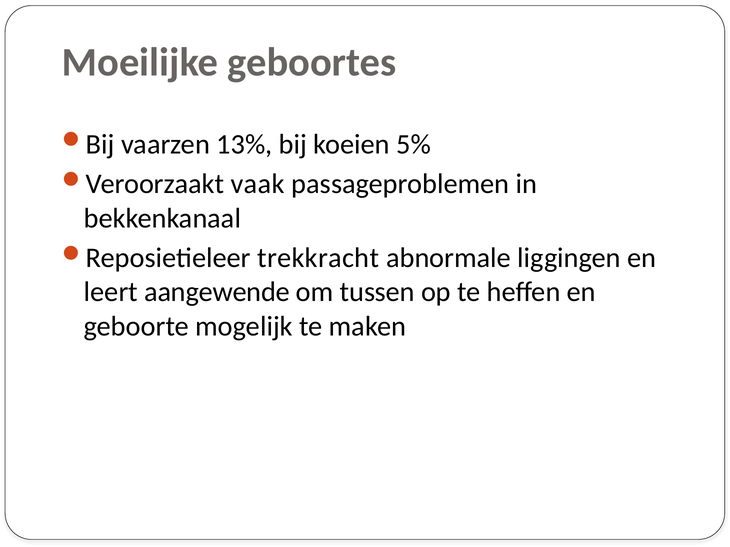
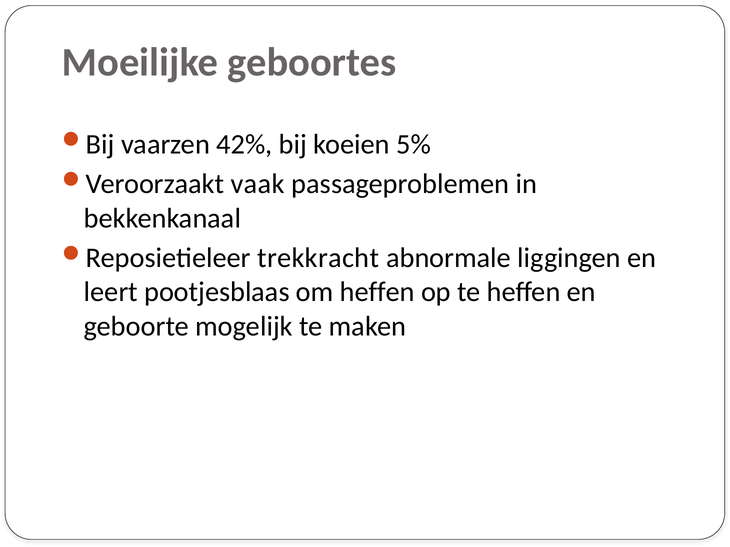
13%: 13% -> 42% (244, 144)
aangewende: aangewende -> pootjesblaas (217, 292)
om tussen: tussen -> heffen (377, 292)
